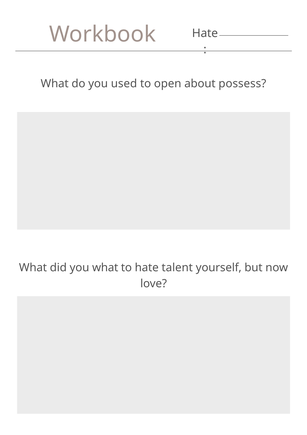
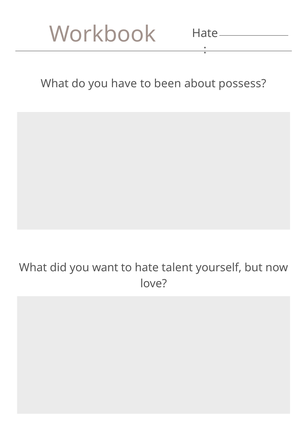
used: used -> have (124, 83)
open: open -> been (168, 83)
you what: what -> want (105, 267)
